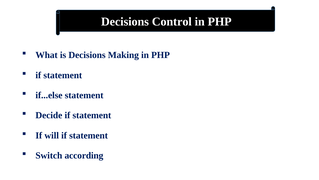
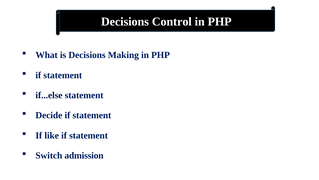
will: will -> like (52, 135)
according: according -> admission (84, 155)
